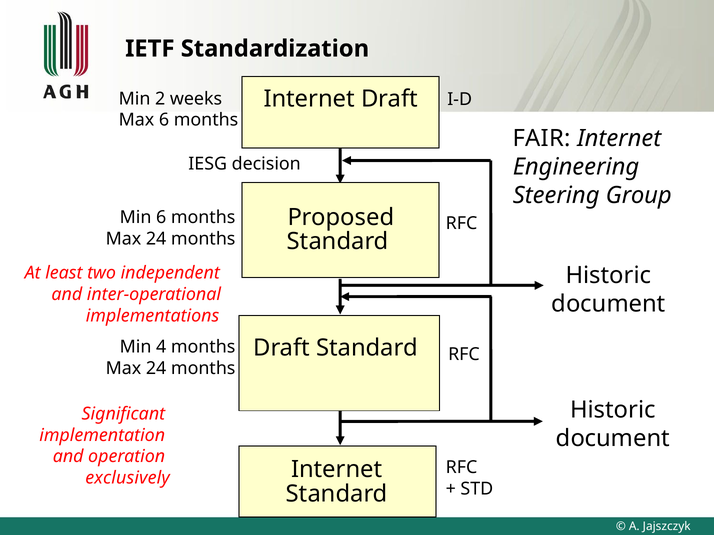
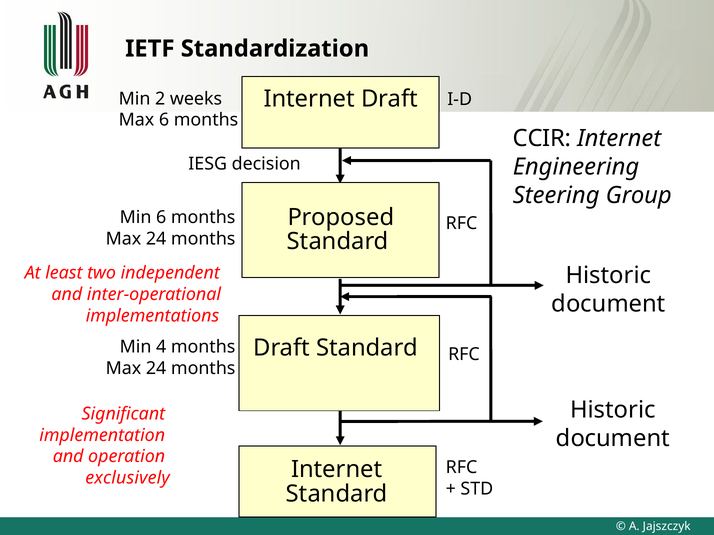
FAIR: FAIR -> CCIR (542, 138)
